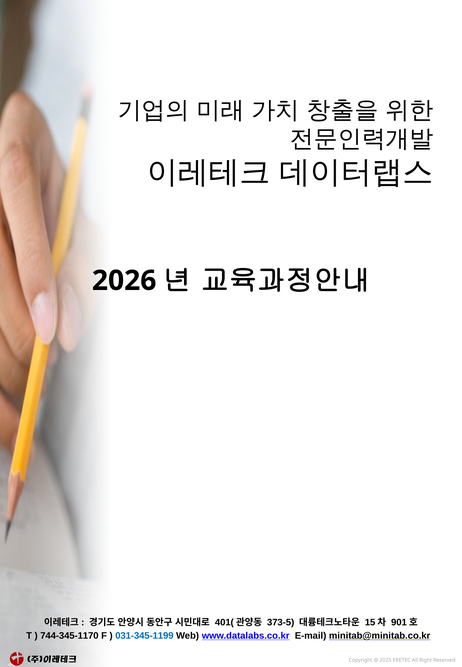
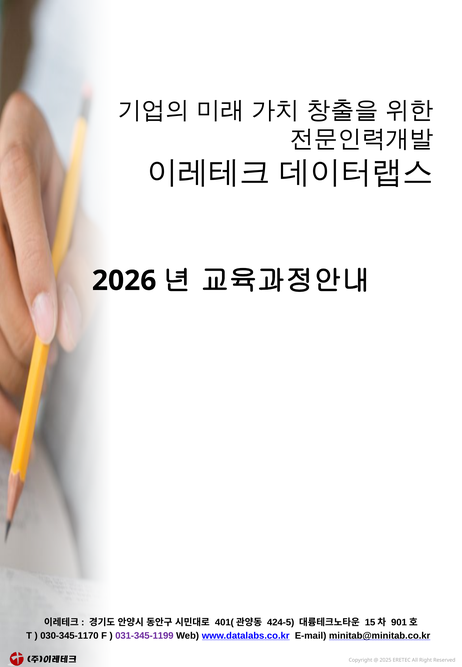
373-5: 373-5 -> 424-5 (281, 623)
744-345-1170: 744-345-1170 -> 030-345-1170 (69, 636)
031-345-1199 colour: blue -> purple (144, 636)
